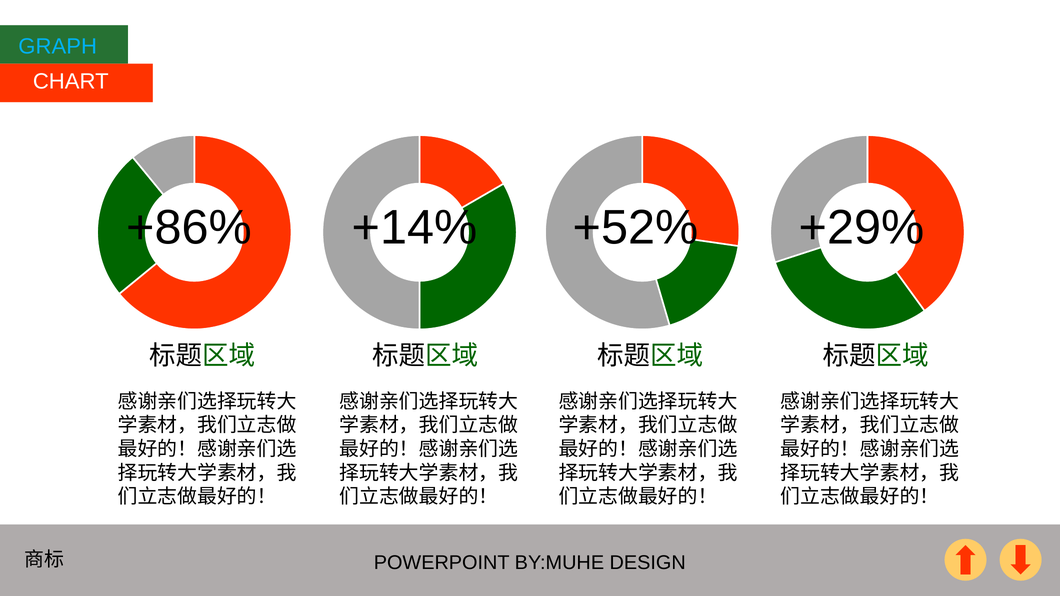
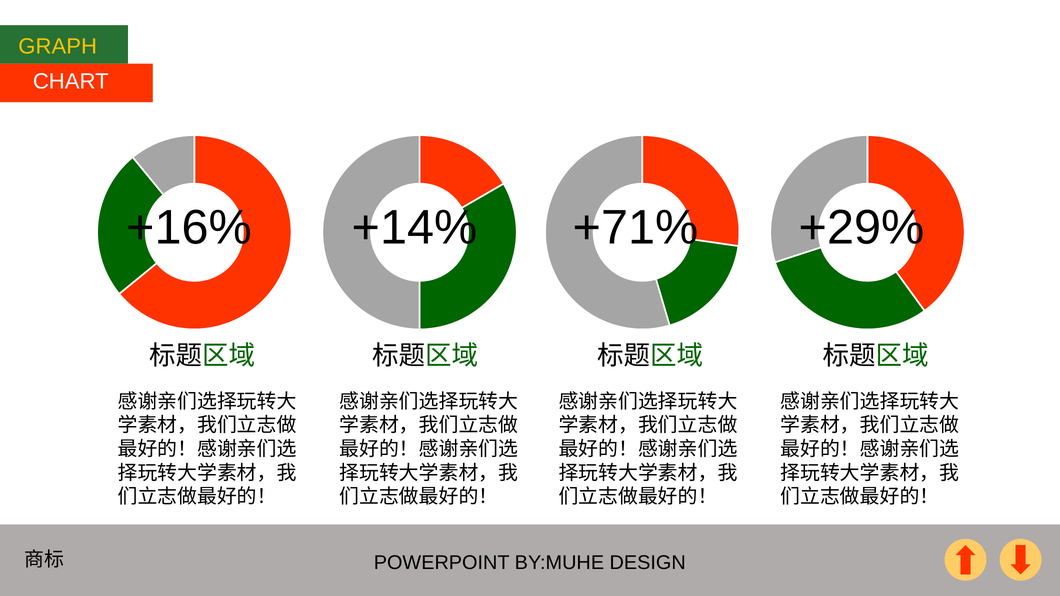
GRAPH colour: light blue -> yellow (58, 47)
+86%: +86% -> +16% (189, 228)
+52%: +52% -> +71% (636, 228)
